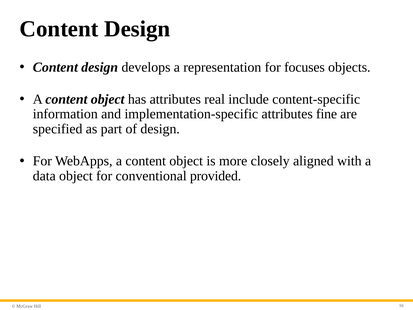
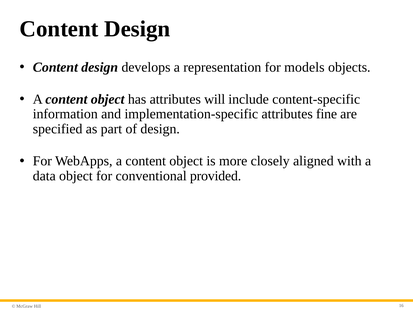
focuses: focuses -> models (304, 67)
real: real -> will (215, 99)
